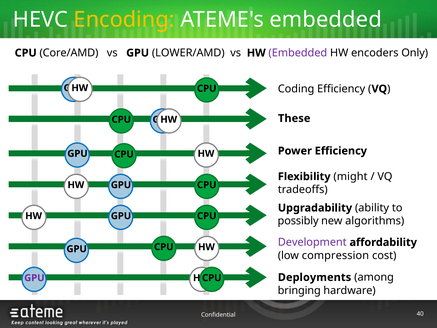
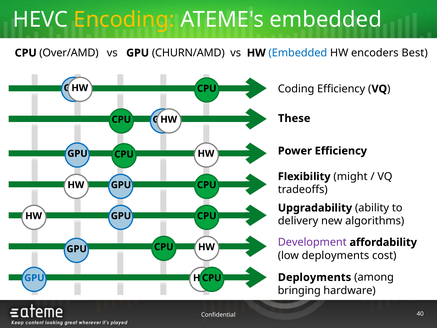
Core/AMD: Core/AMD -> Over/AMD (69, 53)
LOWER/AMD: LOWER/AMD -> CHURN/AMD (188, 53)
Embedded colour: purple -> blue (298, 53)
Only: Only -> Best (415, 53)
possibly: possibly -> delivery (298, 221)
low compression: compression -> deployments (335, 255)
GPU colour: purple -> blue (34, 278)
